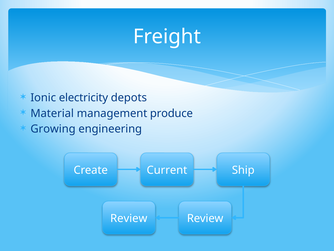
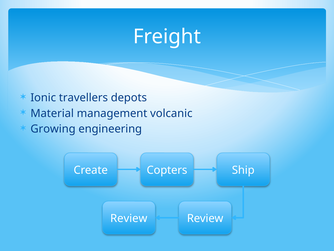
electricity: electricity -> travellers (83, 98)
produce: produce -> volcanic (171, 113)
Current: Current -> Copters (167, 170)
